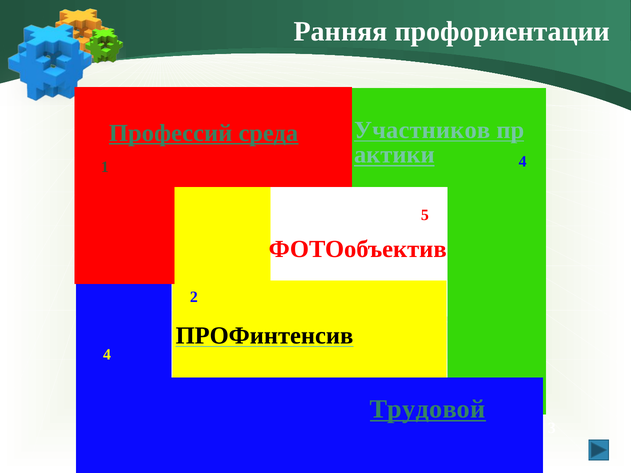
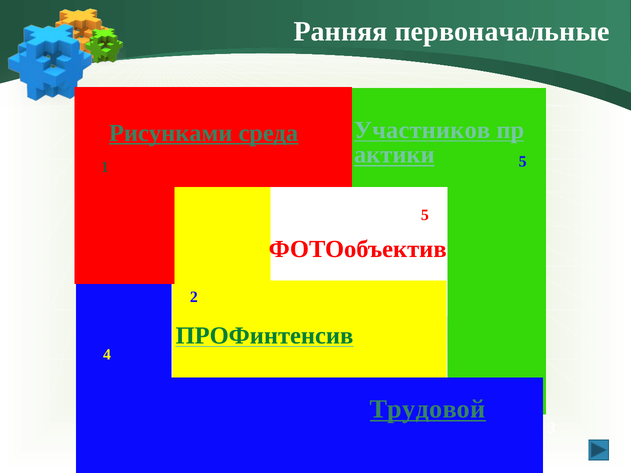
профориентации: профориентации -> первоначальные (502, 32)
Профессий: Профессий -> Рисунками (171, 133)
4: 4 -> 5 (523, 162)
ПРОФинтенсив colour: black -> green (264, 336)
